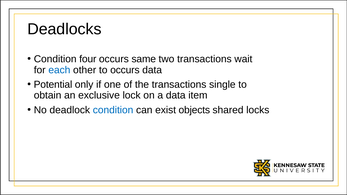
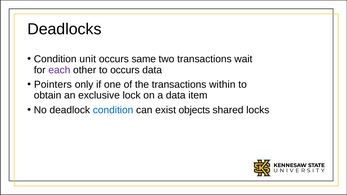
four: four -> unit (88, 59)
each colour: blue -> purple (59, 70)
Potential: Potential -> Pointers (53, 85)
single: single -> within (222, 85)
